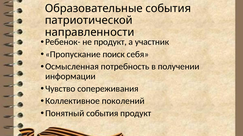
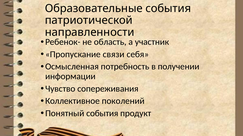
не продукт: продукт -> область (110, 42)
поиск: поиск -> связи (114, 55)
